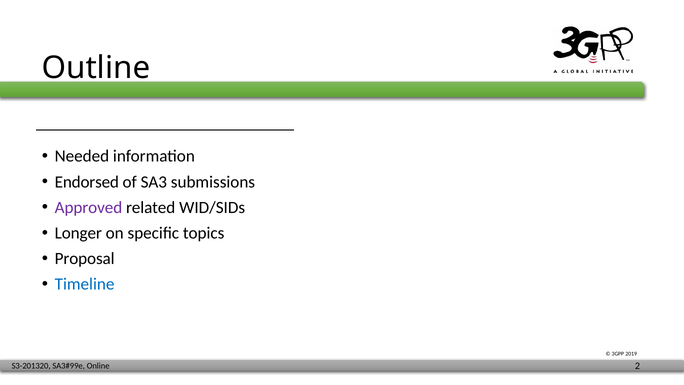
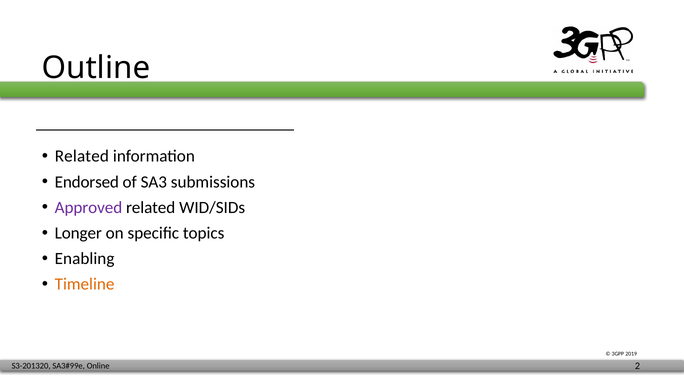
Needed: Needed -> Related (82, 156)
Proposal: Proposal -> Enabling (85, 259)
Timeline colour: blue -> orange (85, 284)
